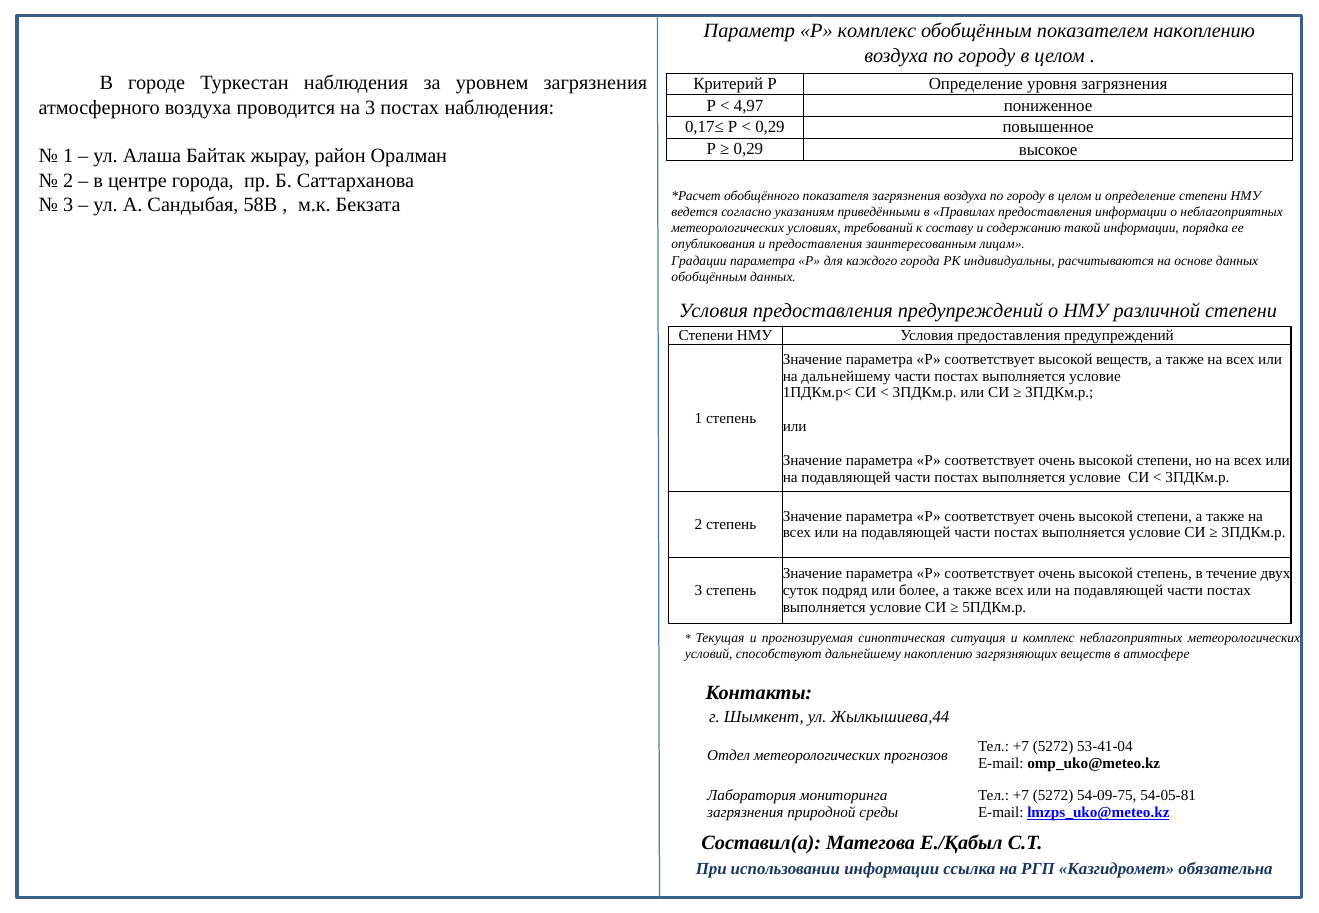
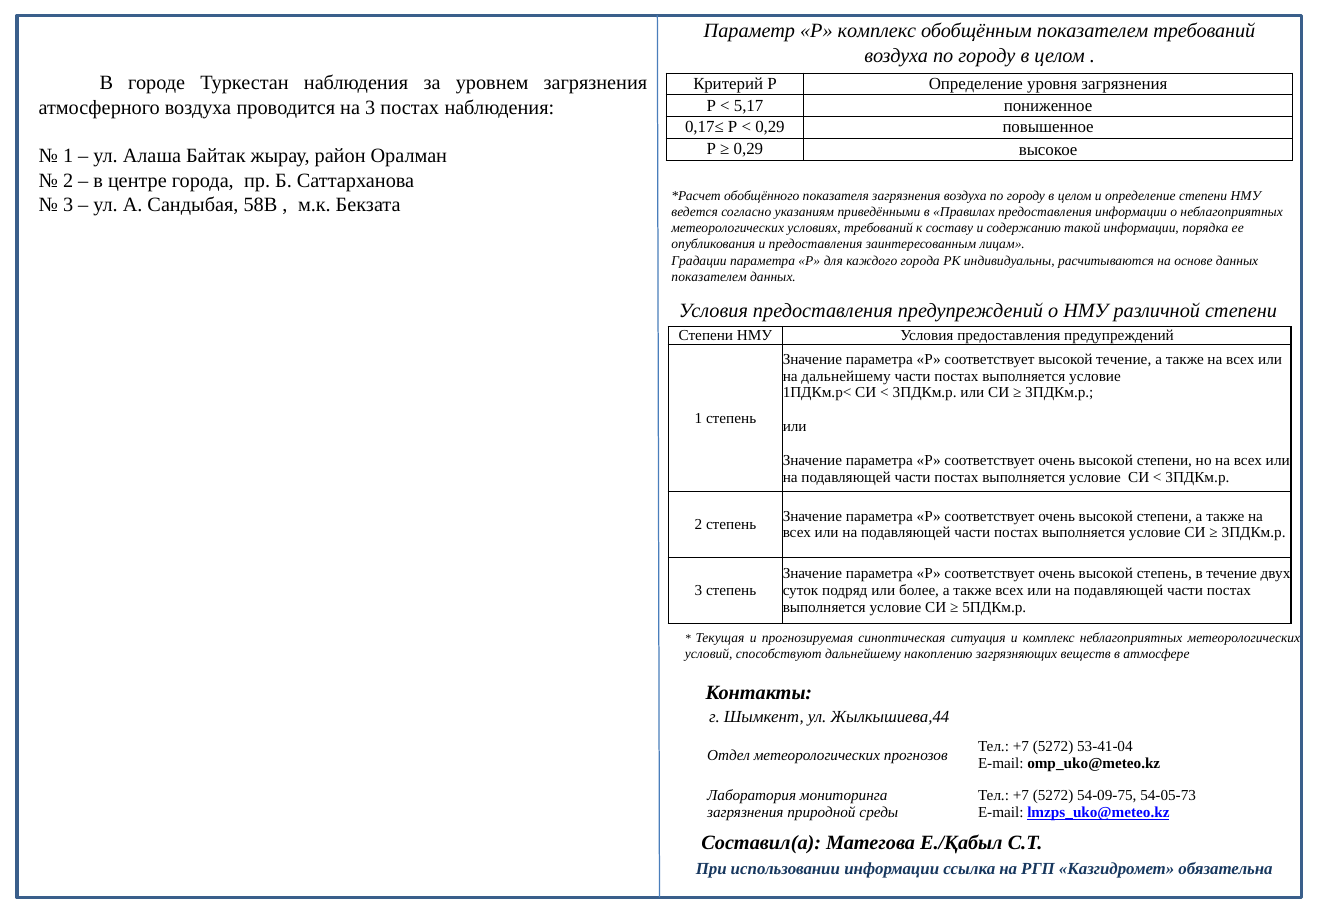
показателем накоплению: накоплению -> требований (1204, 31)
4,97: 4,97 -> 5,17 (749, 105)
обобщённым: обобщённым -> показателем (709, 277)
высокой веществ: веществ -> течение (1124, 359)
54-05-81: 54-05-81 -> 54-05-73 (1168, 796)
